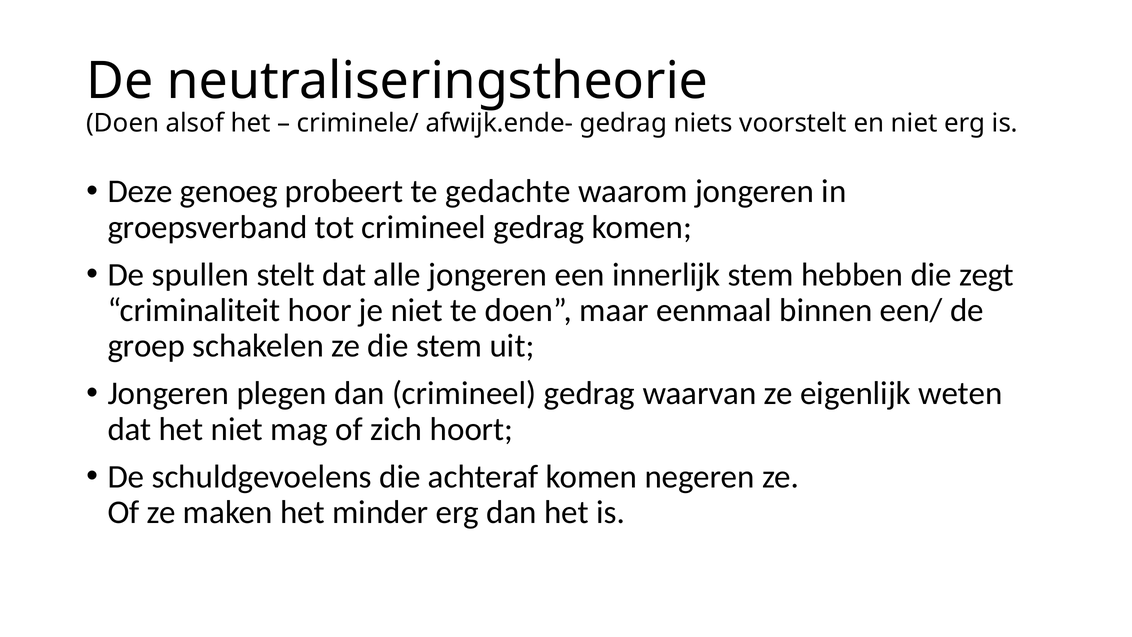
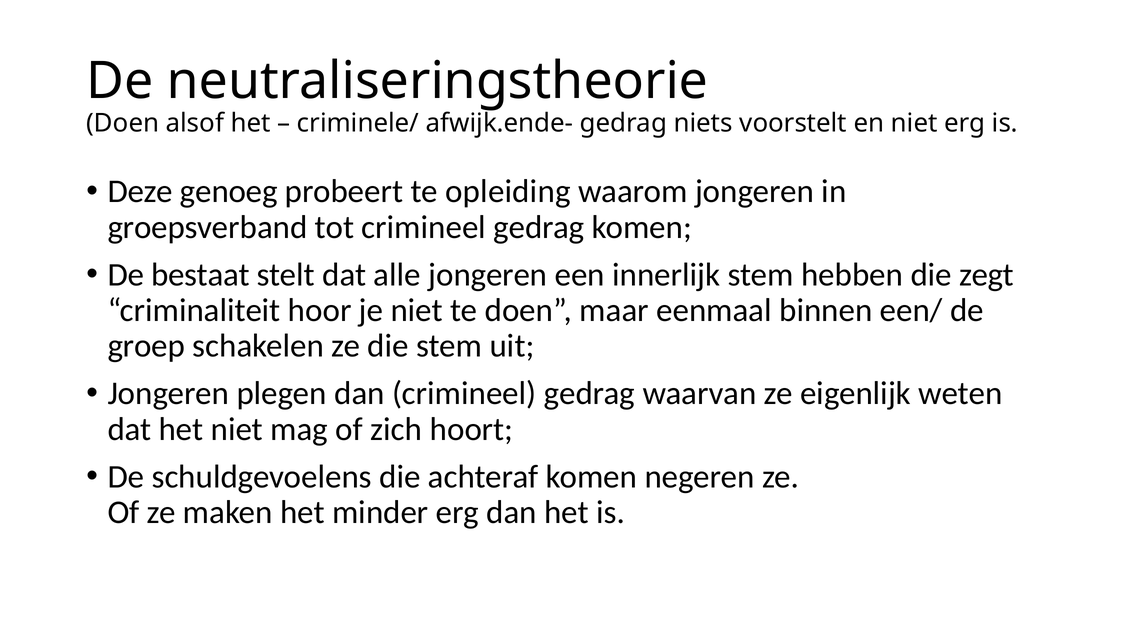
gedachte: gedachte -> opleiding (508, 191)
spullen: spullen -> bestaat (200, 275)
